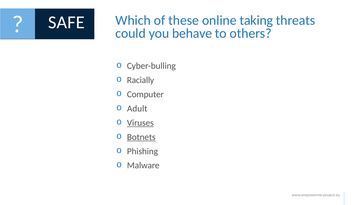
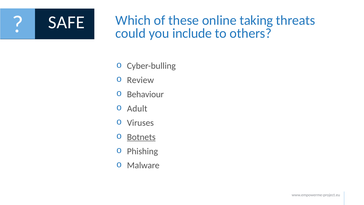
behave: behave -> include (192, 33)
Racially: Racially -> Review (140, 80)
Computer: Computer -> Behaviour (145, 94)
Viruses underline: present -> none (140, 123)
